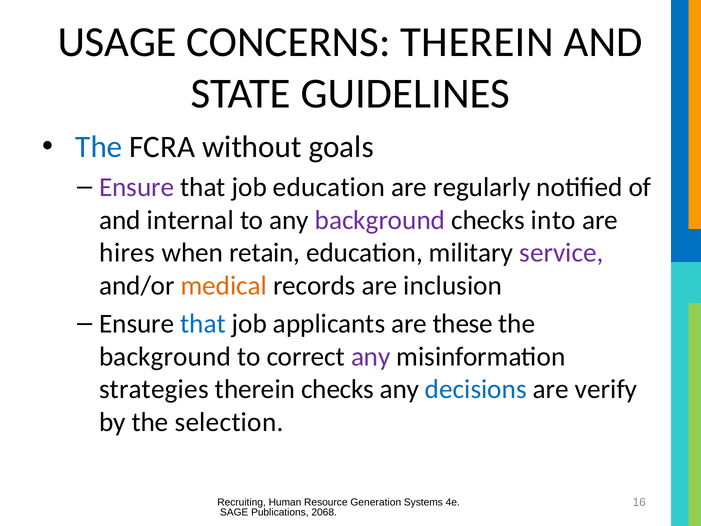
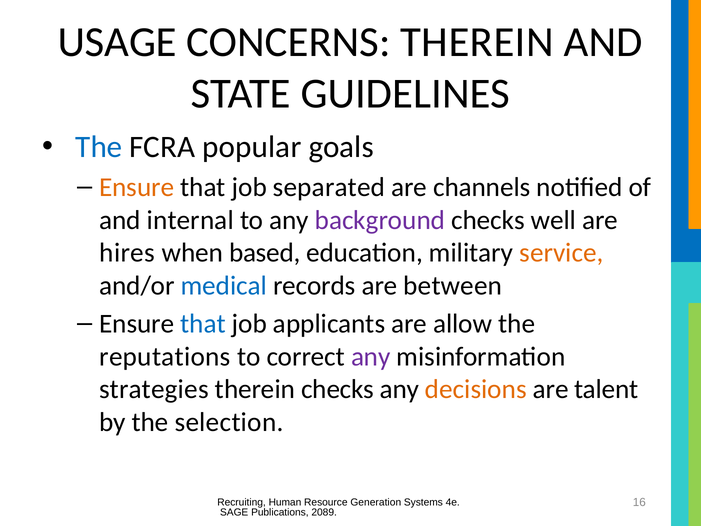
without: without -> popular (252, 147)
Ensure colour: purple -> orange (137, 187)
job education: education -> separated (329, 187)
regularly: regularly -> channels (482, 187)
into: into -> well (554, 220)
retain: retain -> based (265, 253)
service colour: purple -> orange (561, 253)
medical colour: orange -> blue (224, 286)
inclusion: inclusion -> between (453, 286)
these: these -> allow (463, 324)
background: background -> reputations (165, 356)
decisions colour: blue -> orange (476, 389)
verify: verify -> talent (606, 389)
2068: 2068 -> 2089 (324, 512)
